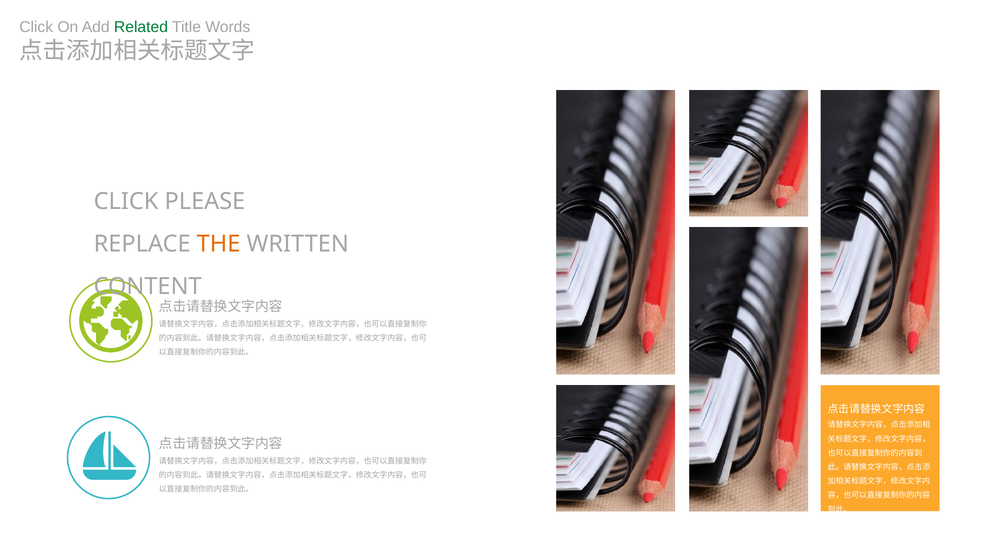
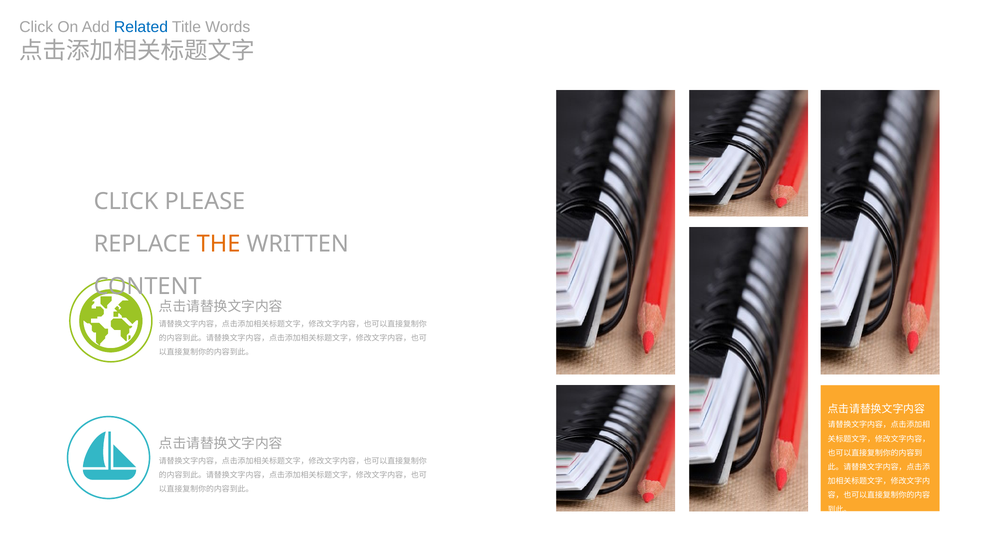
Related colour: green -> blue (141, 27)
